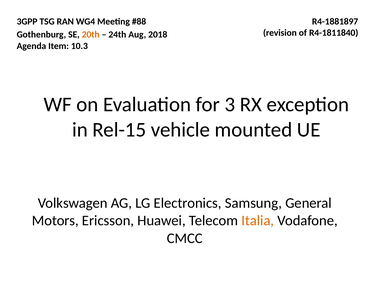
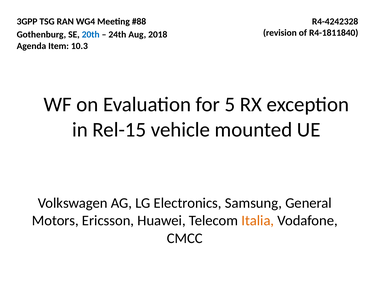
R4-1881897: R4-1881897 -> R4-4242328 (335, 21)
20th colour: orange -> blue (91, 35)
3: 3 -> 5 (230, 105)
